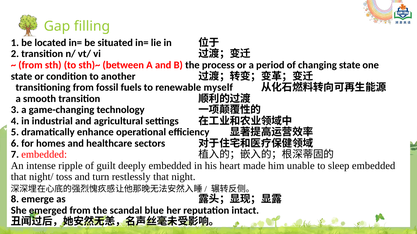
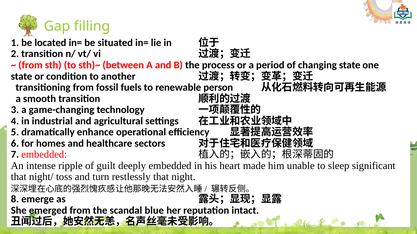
myself: myself -> person (218, 88)
sleep embedded: embedded -> significant (374, 166)
